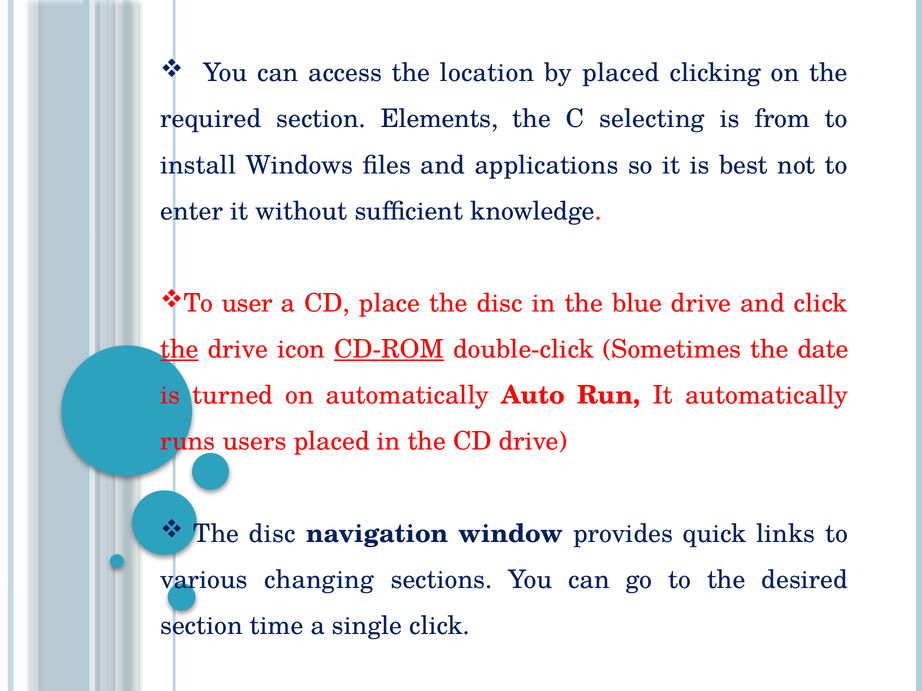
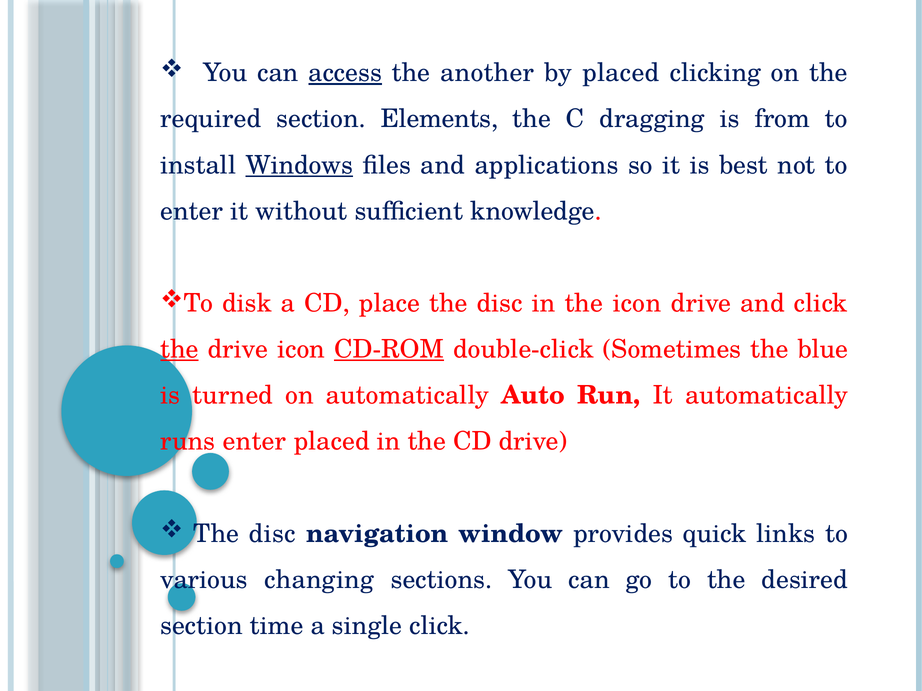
access underline: none -> present (345, 73)
location: location -> another (487, 73)
selecting: selecting -> dragging (652, 119)
Windows underline: none -> present (299, 165)
user: user -> disk (247, 304)
the blue: blue -> icon (637, 304)
date: date -> blue (823, 350)
runs users: users -> enter (254, 442)
